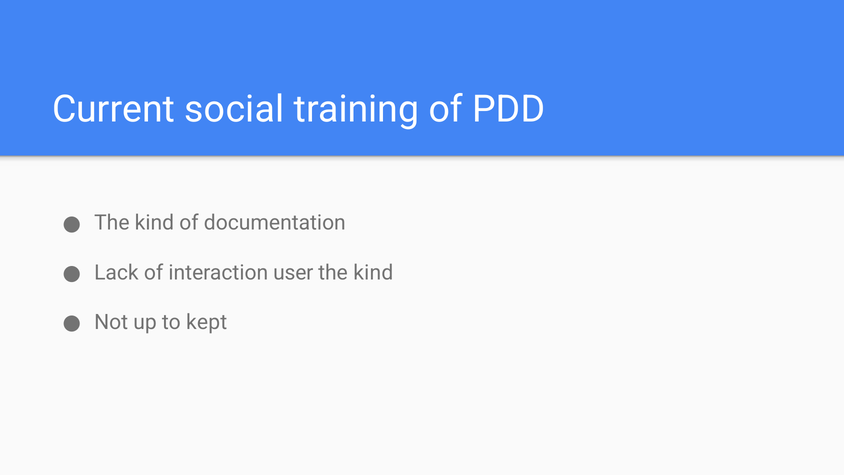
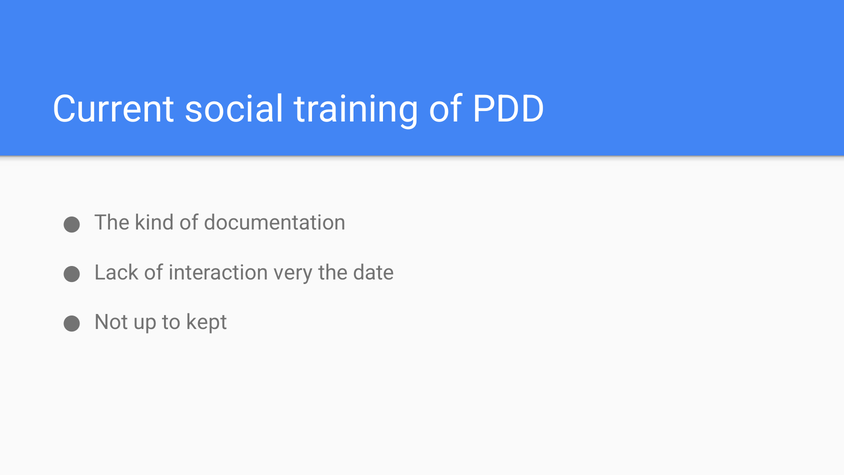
user: user -> very (293, 272)
kind: kind -> date (373, 272)
